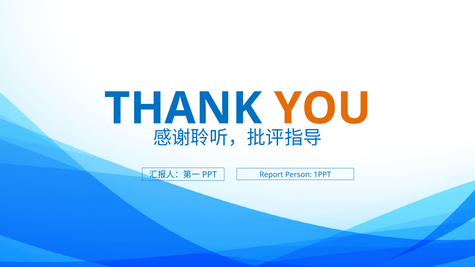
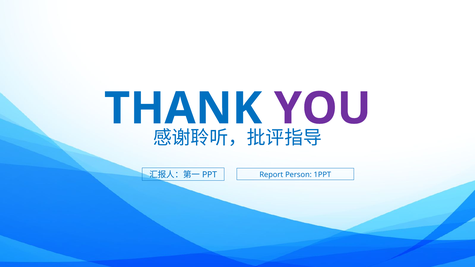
YOU colour: orange -> purple (323, 109)
